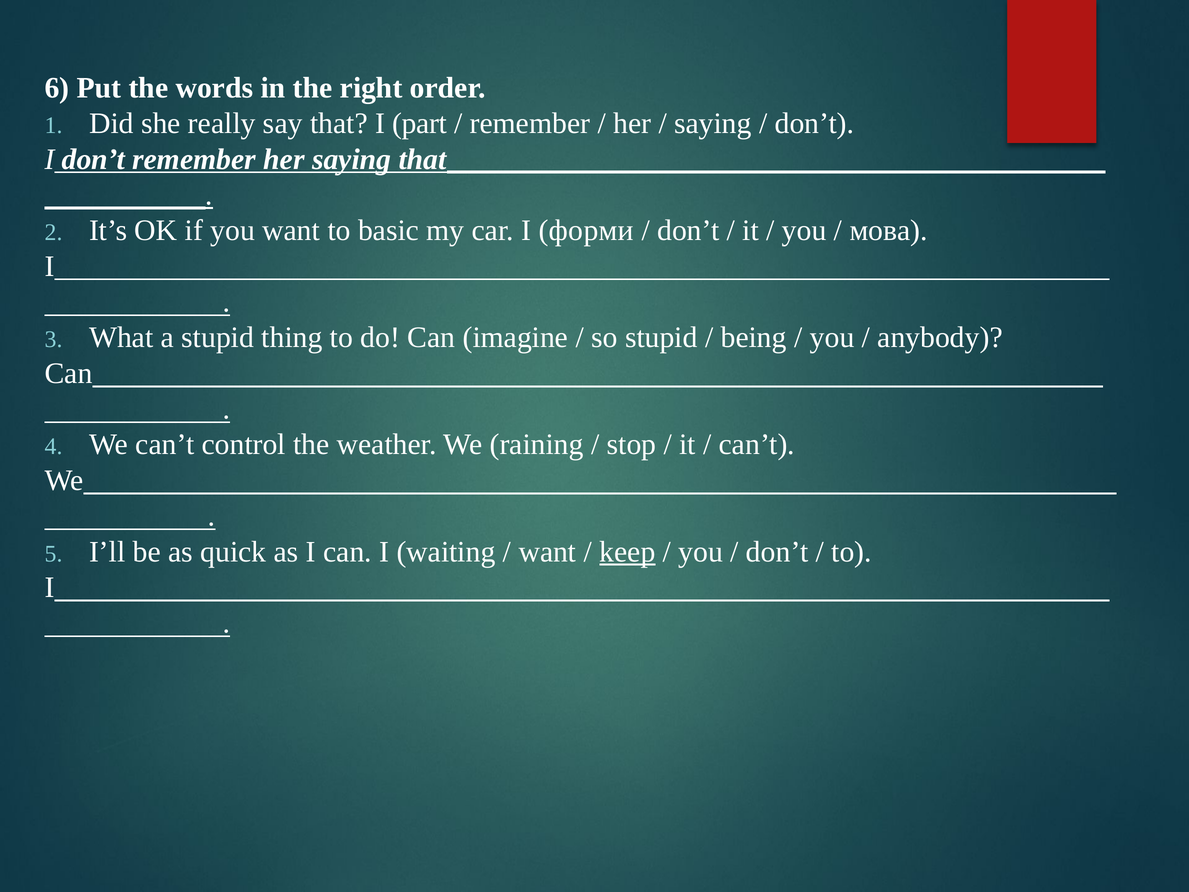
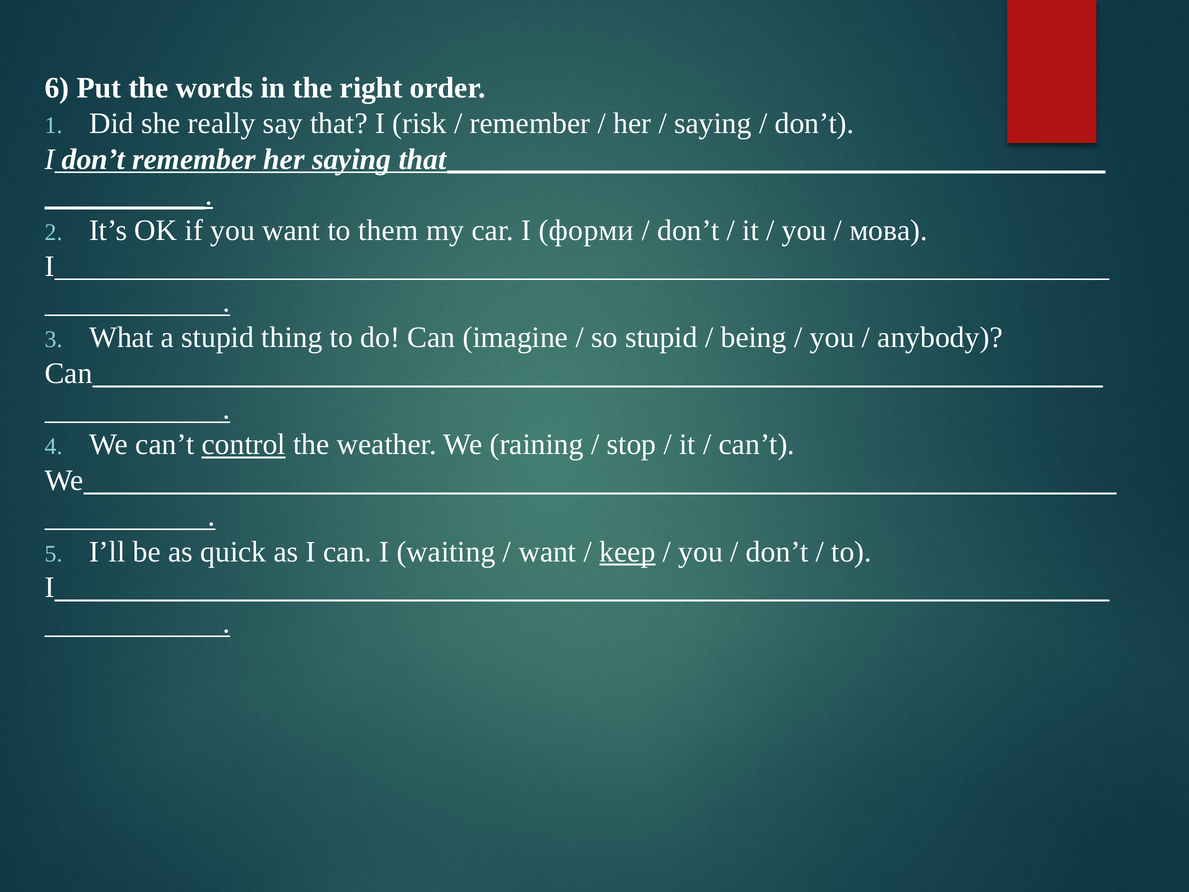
part: part -> risk (420, 124)
basic: basic -> them (388, 231)
control underline: none -> present (244, 445)
